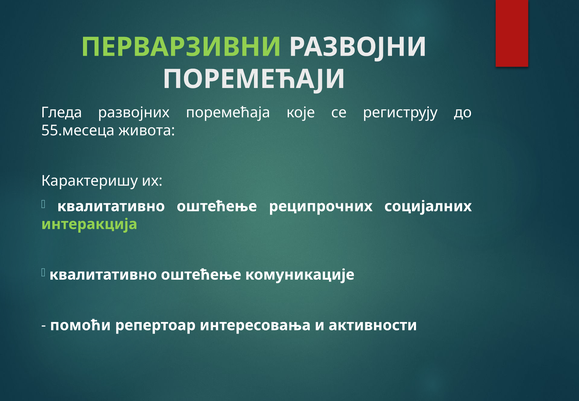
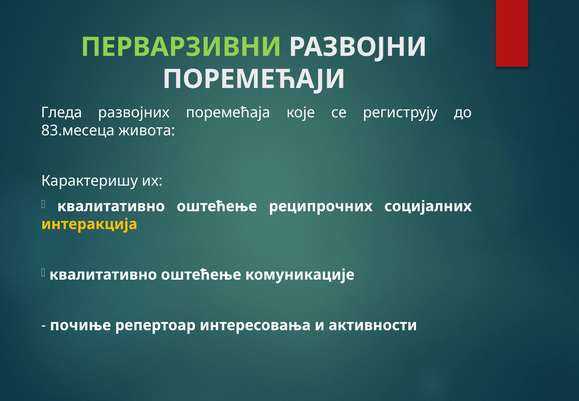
55.месеца: 55.месеца -> 83.месеца (78, 130)
интеракција colour: light green -> yellow (89, 224)
помоћи: помоћи -> почиње (80, 325)
